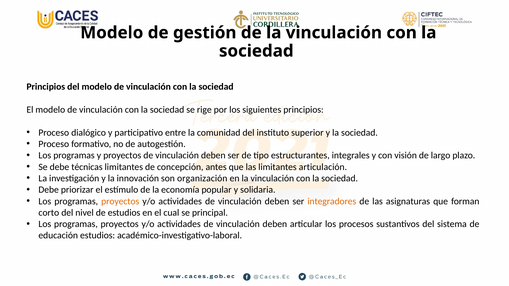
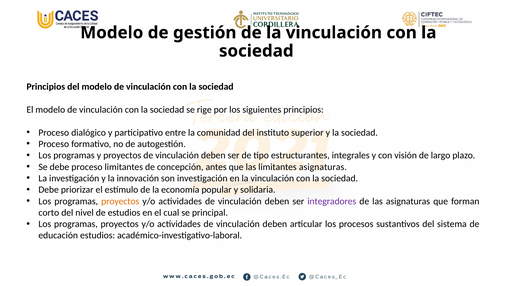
debe técnicas: técnicas -> proceso (87, 167)
limitantes articulación: articulación -> asignaturas (323, 167)
son organización: organización -> investigación (202, 179)
integradores colour: orange -> purple (332, 201)
